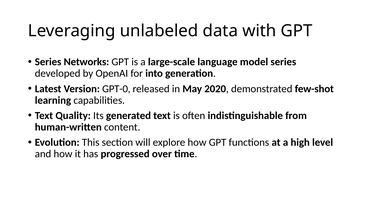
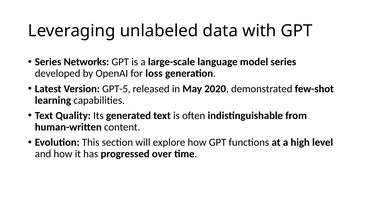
into: into -> loss (154, 74)
GPT-0: GPT-0 -> GPT-5 (116, 89)
